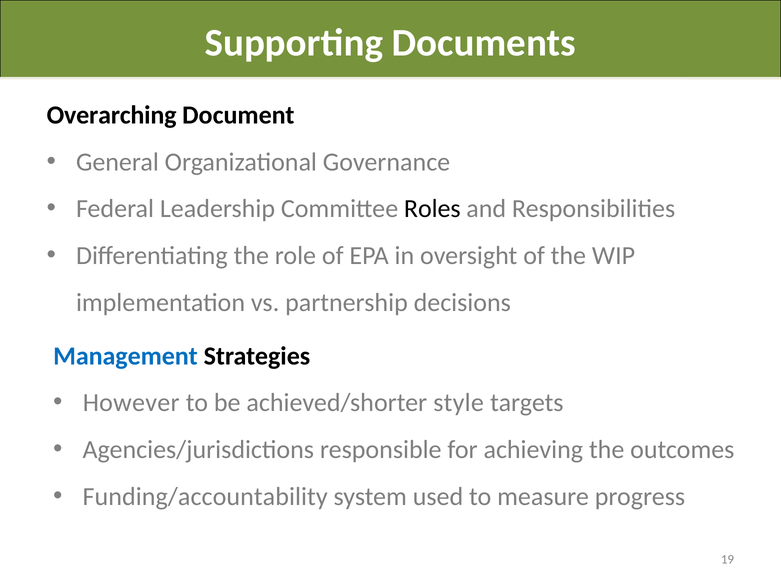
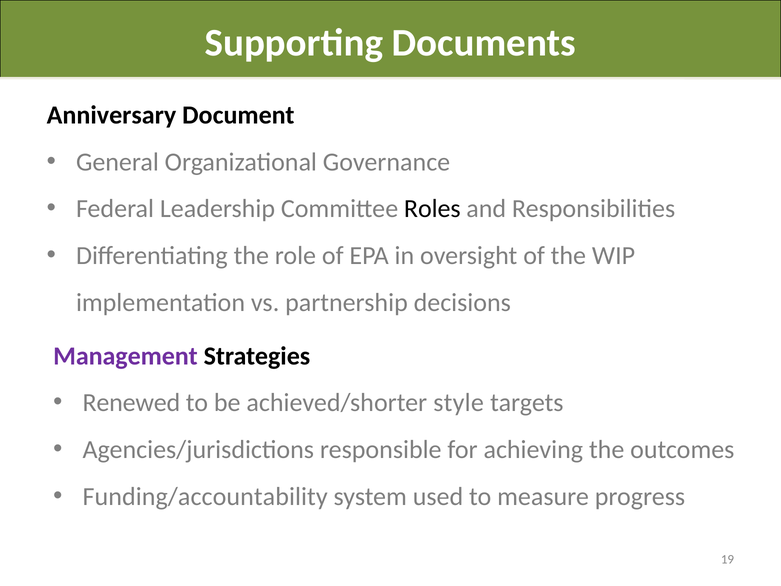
Overarching: Overarching -> Anniversary (111, 115)
Management colour: blue -> purple (125, 356)
However: However -> Renewed (131, 403)
